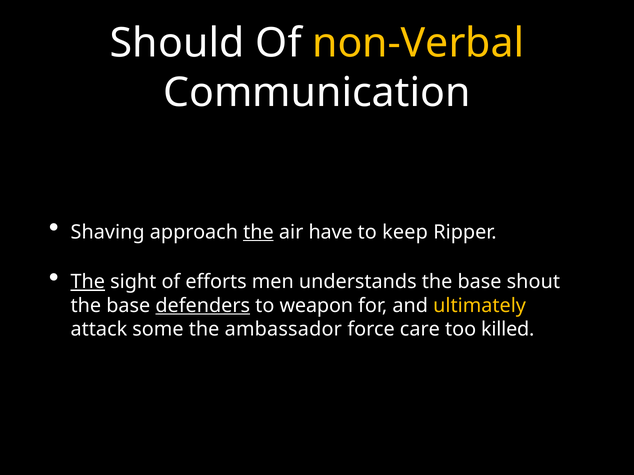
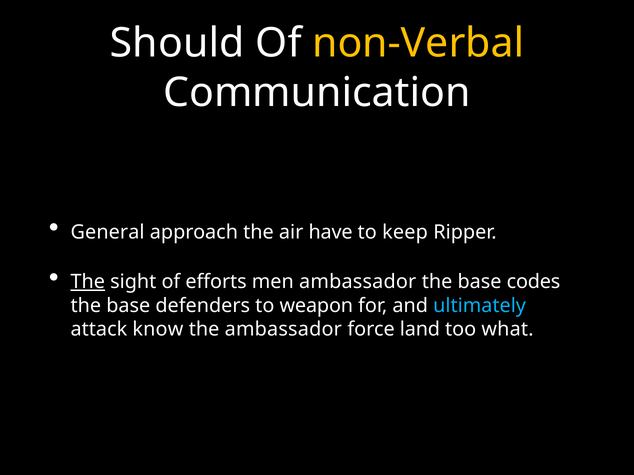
Shaving: Shaving -> General (108, 232)
the underline: present -> none (258, 232)
men understands: understands -> ambassador (358, 282)
shout: shout -> codes (534, 282)
defenders underline: present -> none (203, 306)
ultimately colour: yellow -> light blue (480, 306)
some: some -> know (158, 330)
care: care -> land (420, 330)
killed: killed -> what (508, 330)
